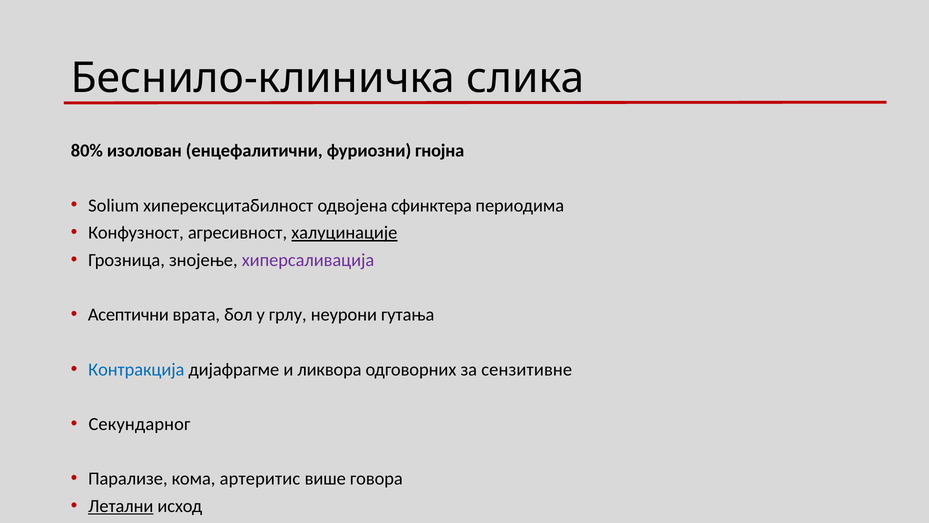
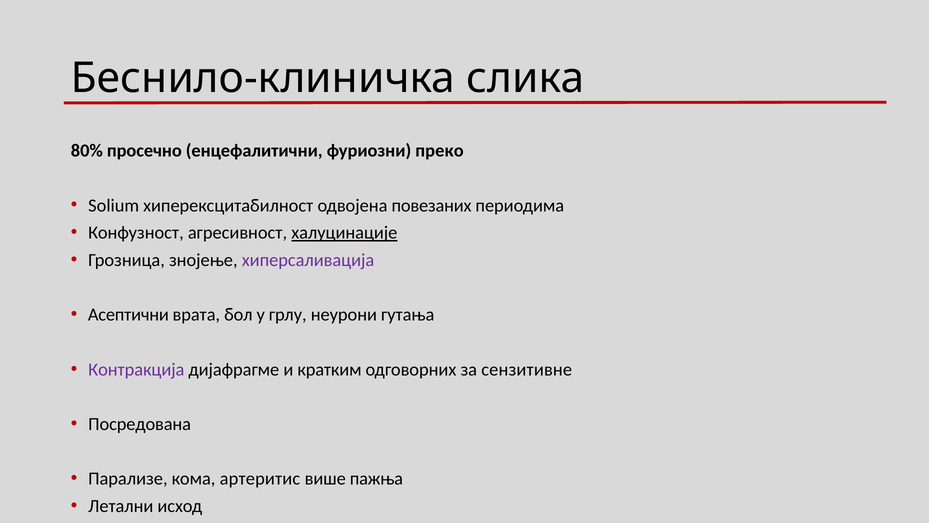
изолован: изолован -> просечно (144, 151)
гнојна: гнојна -> преко (439, 151)
сфинктера: сфинктера -> повезаних (432, 205)
Контракција colour: blue -> purple (136, 369)
ликвора: ликвора -> кратким (329, 369)
Секундарног: Секундарног -> Посредована (140, 424)
говора: говора -> пажња (376, 479)
Летални underline: present -> none (121, 506)
